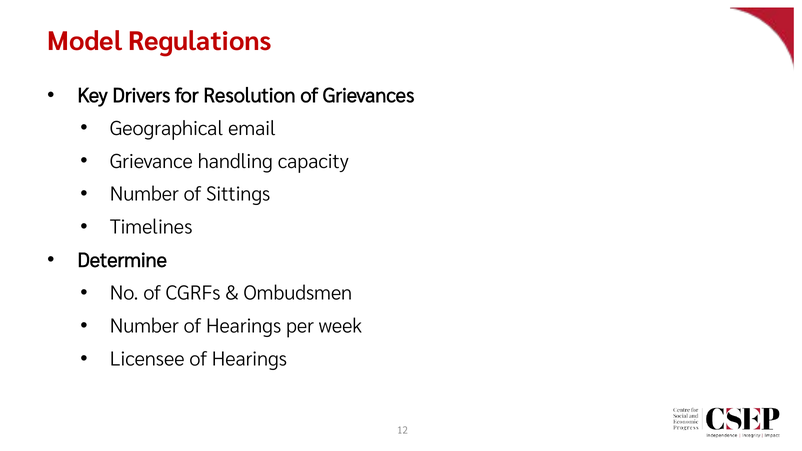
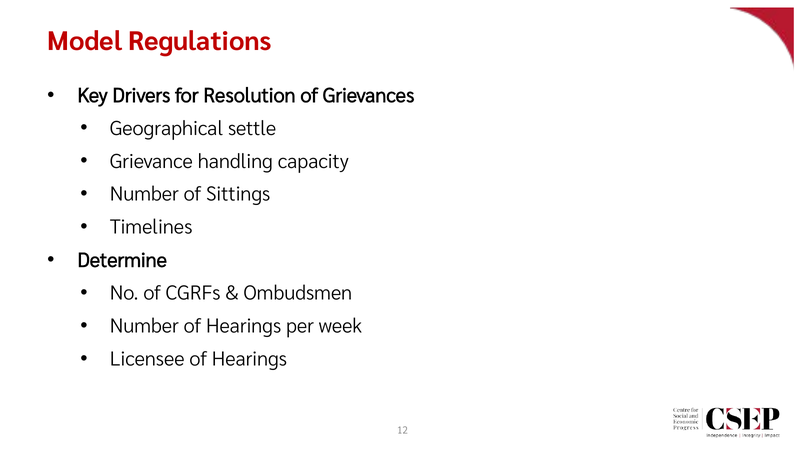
email: email -> settle (252, 128)
